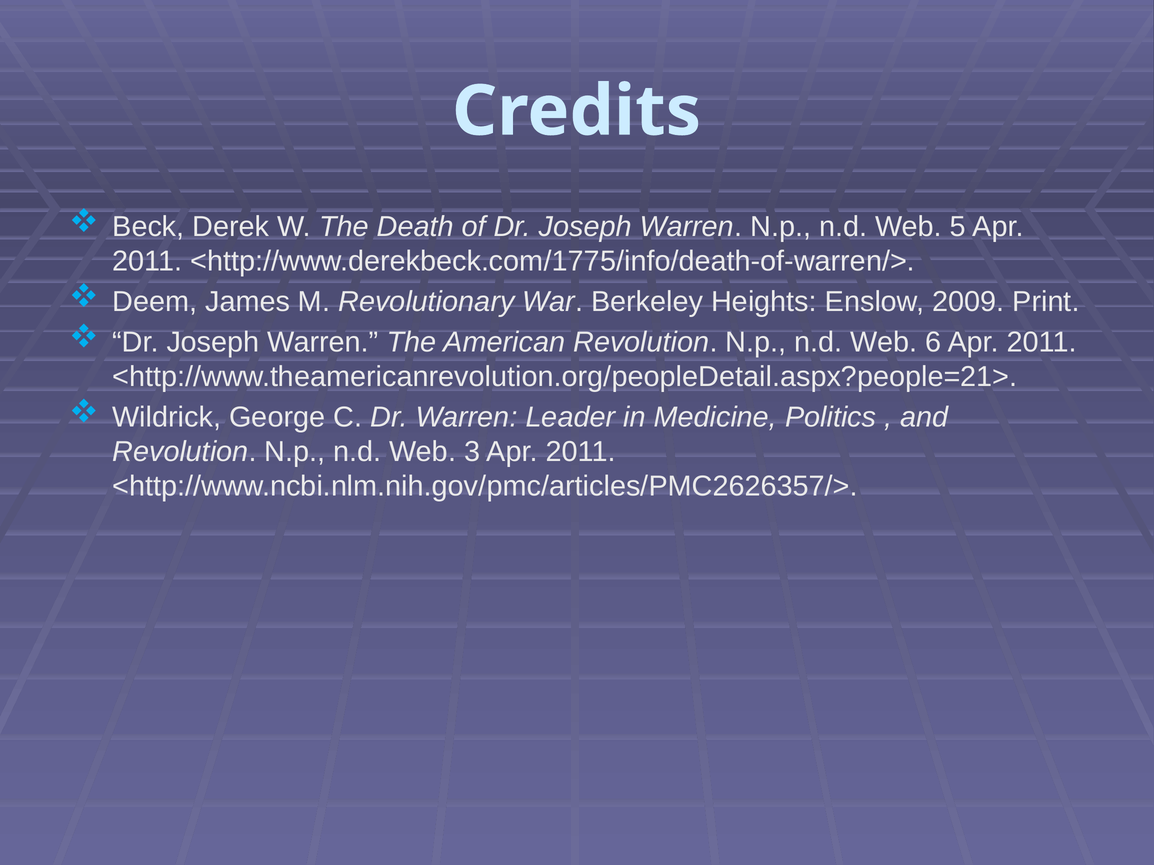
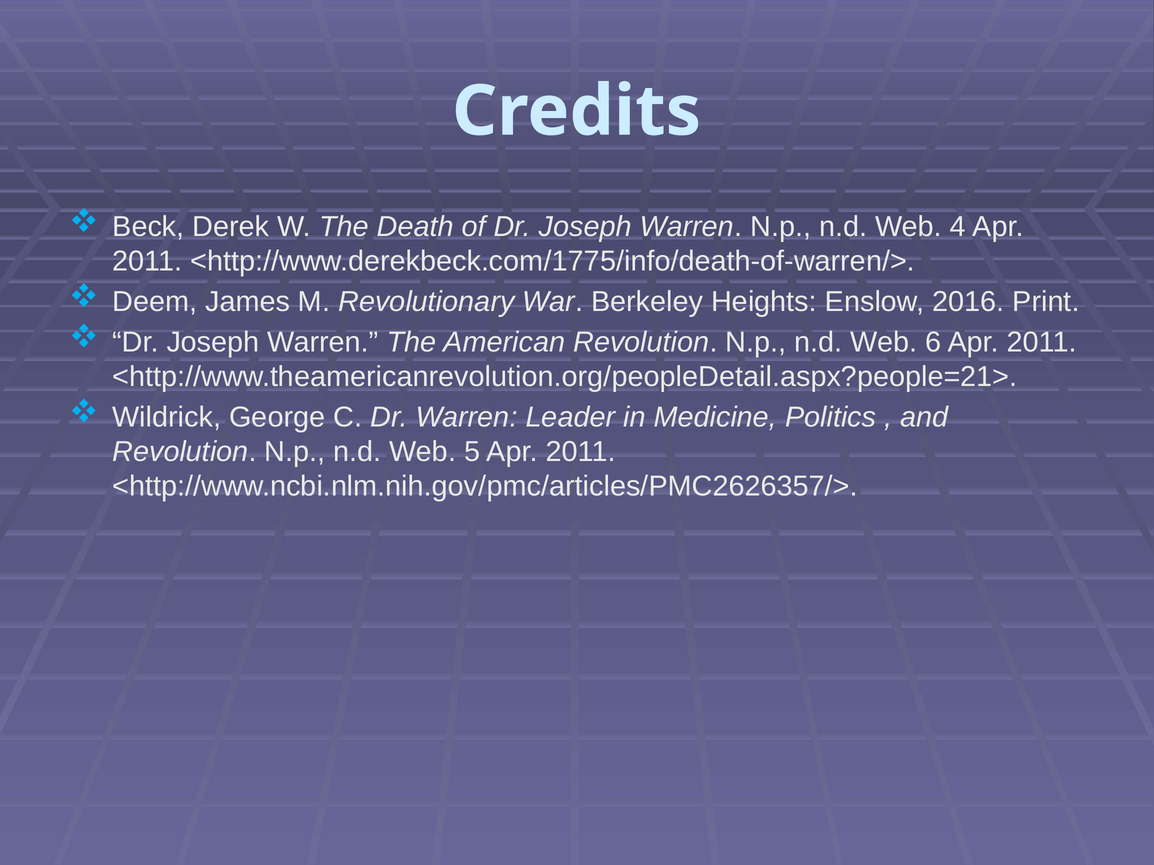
5: 5 -> 4 (958, 227)
2009: 2009 -> 2016 (968, 302)
3: 3 -> 5 (472, 452)
